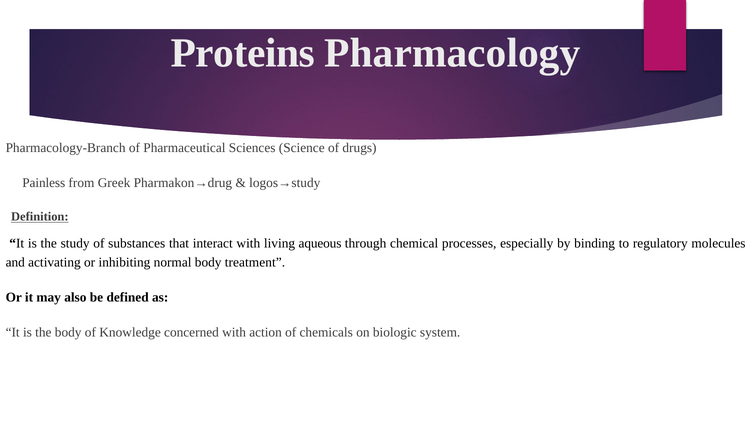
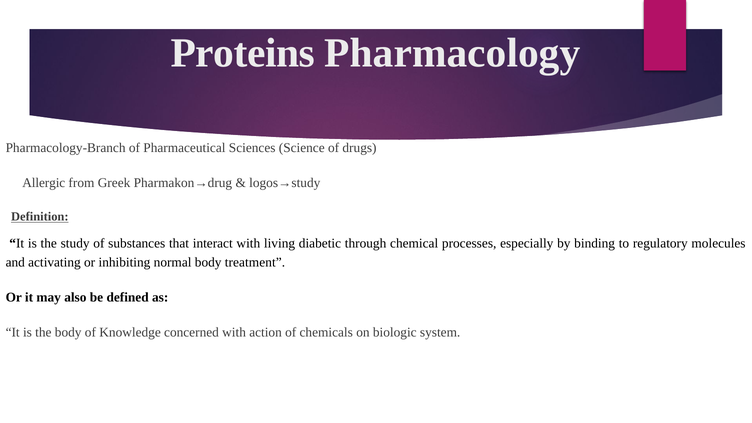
Painless: Painless -> Allergic (44, 183)
aqueous: aqueous -> diabetic (320, 243)
